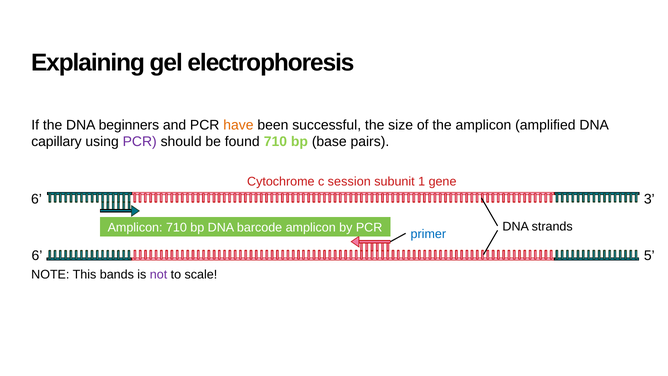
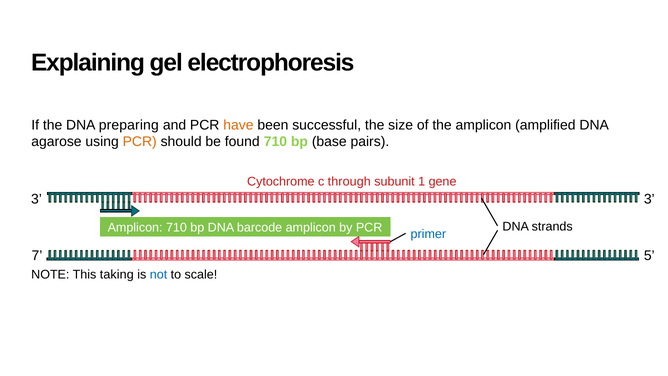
beginners: beginners -> preparing (129, 125)
capillary: capillary -> agarose (56, 142)
PCR colour: purple -> orange (140, 142)
session: session -> through (349, 182)
6: 6 -> 3 (36, 199)
6: 6 -> 7 (37, 255)
bands: bands -> taking (117, 275)
not colour: purple -> blue (159, 275)
